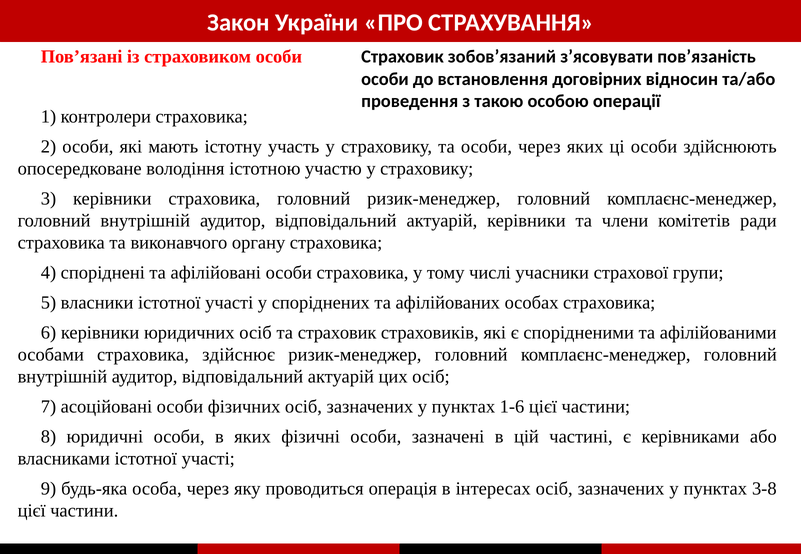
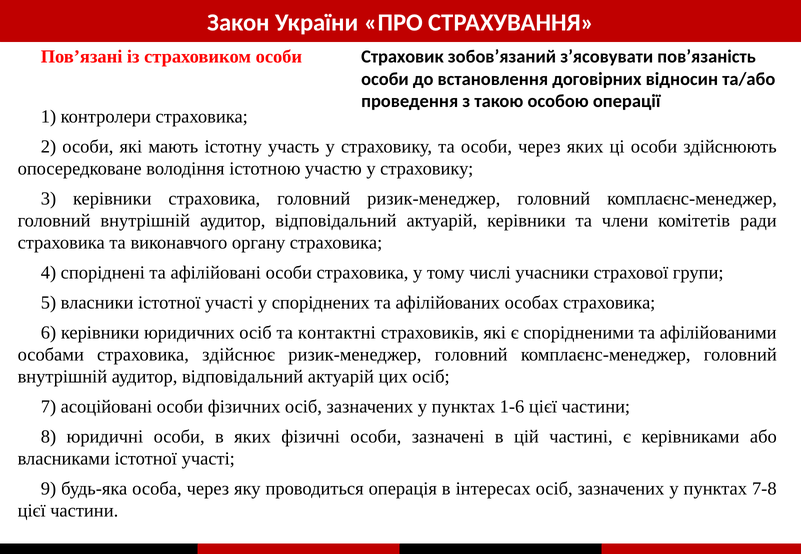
та страховик: страховик -> контактні (337, 333)
3-8: 3-8 -> 7-8 (764, 489)
